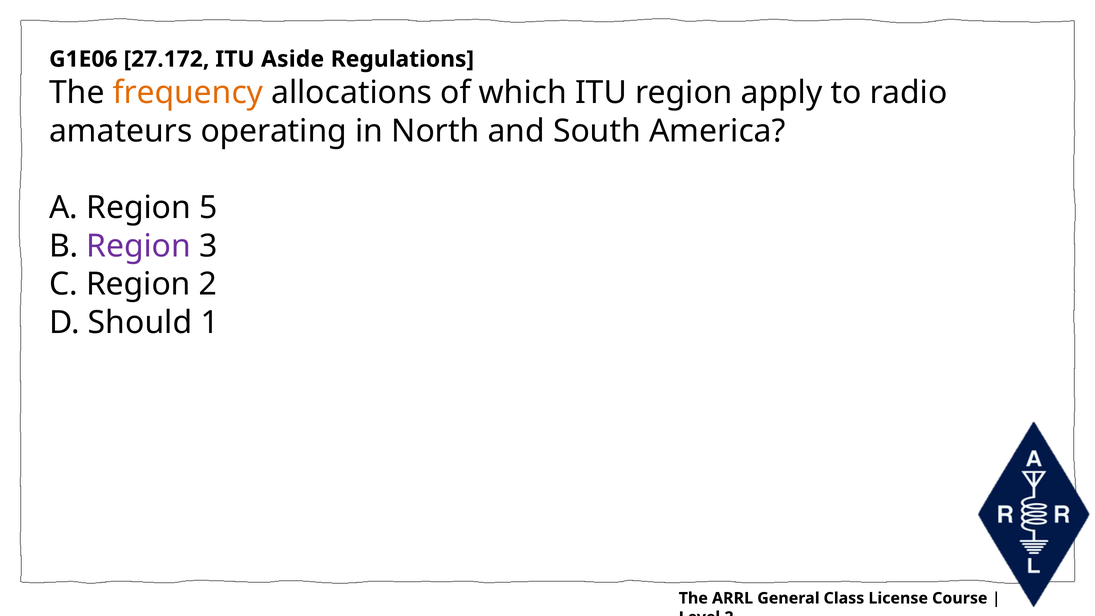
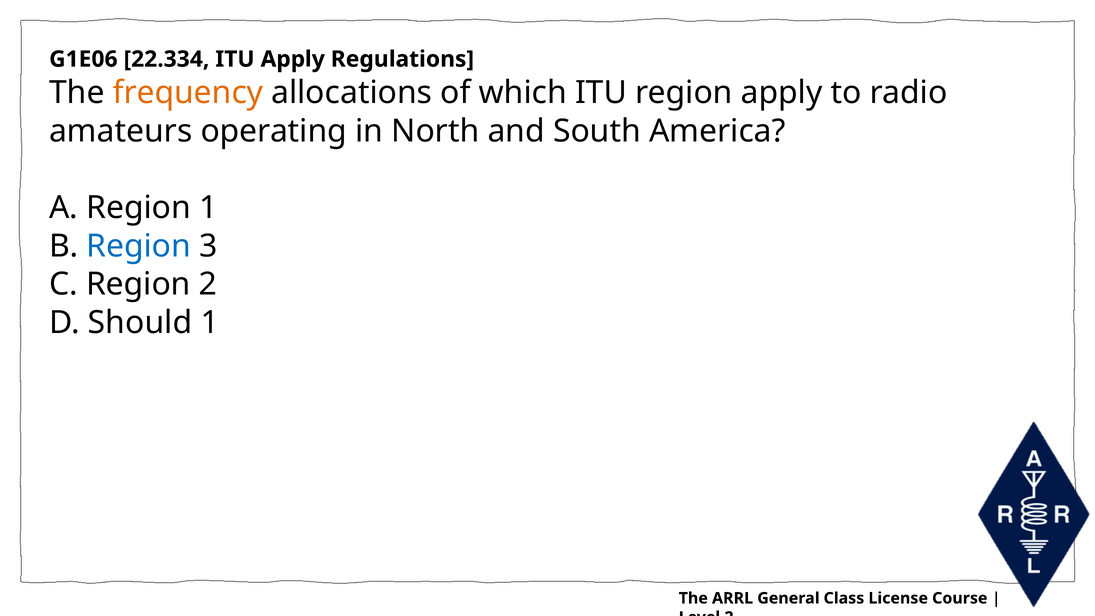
27.172: 27.172 -> 22.334 (166, 59)
ITU Aside: Aside -> Apply (293, 59)
Region 5: 5 -> 1 (208, 208)
Region colour: purple -> blue (139, 246)
